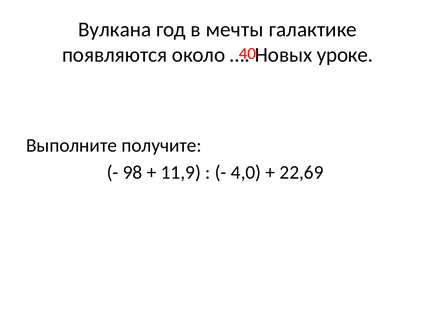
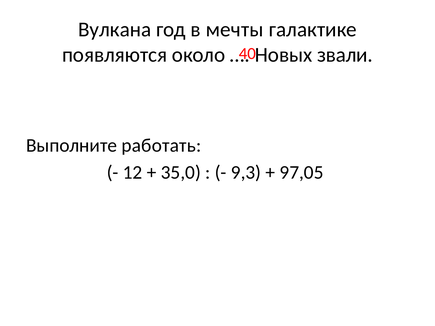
уроке: уроке -> звали (345, 55)
получите: получите -> работать (161, 145)
98: 98 -> 12 (133, 172)
11,9: 11,9 -> 35,0 (181, 172)
4,0: 4,0 -> 9,3 (246, 172)
22,69: 22,69 -> 97,05 (302, 172)
